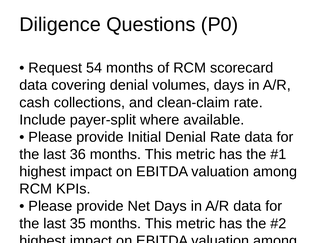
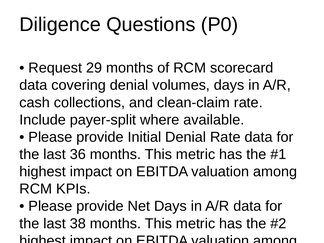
54: 54 -> 29 (94, 68)
35: 35 -> 38 (78, 224)
